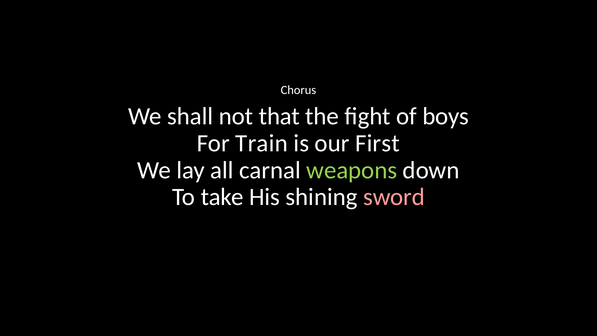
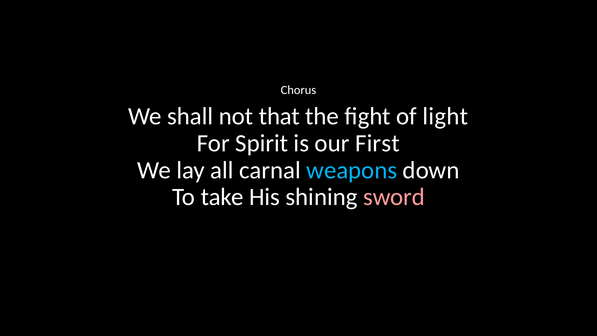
boys: boys -> light (445, 116)
Train: Train -> Spirit (262, 143)
weapons colour: light green -> light blue (352, 170)
